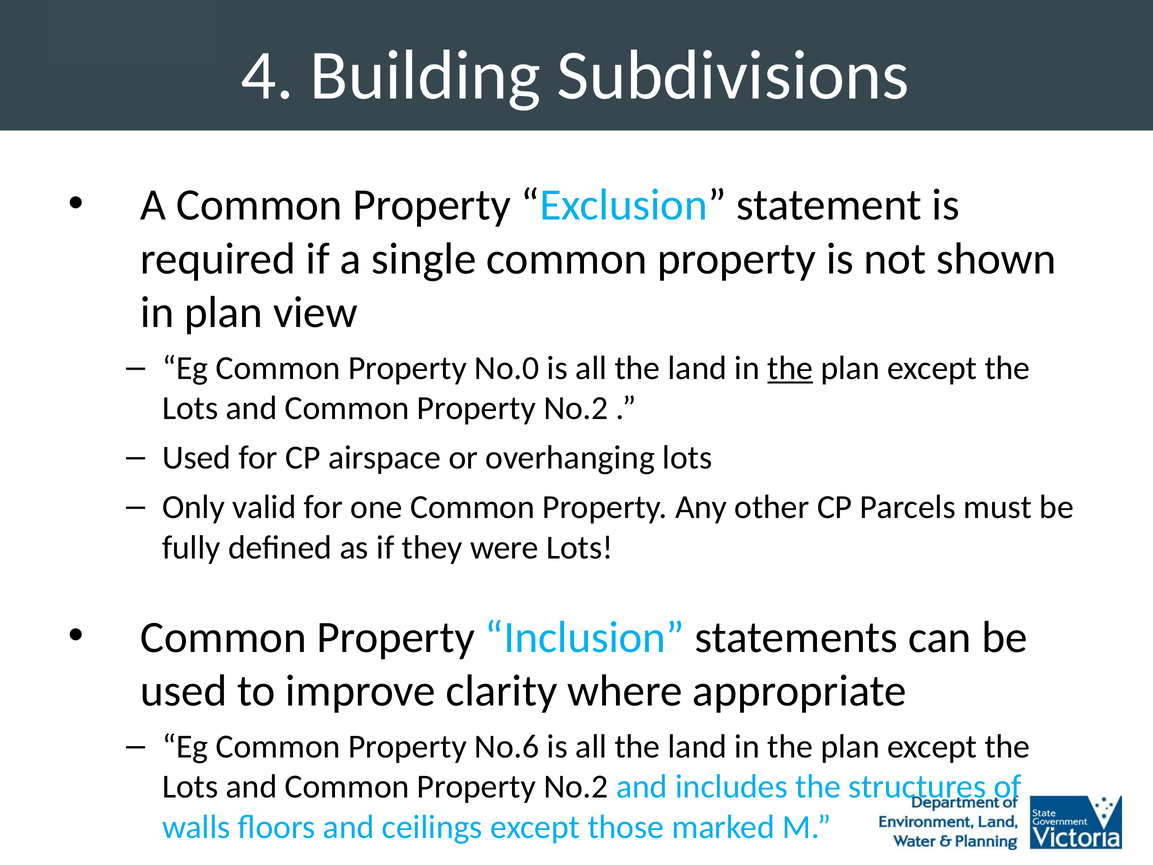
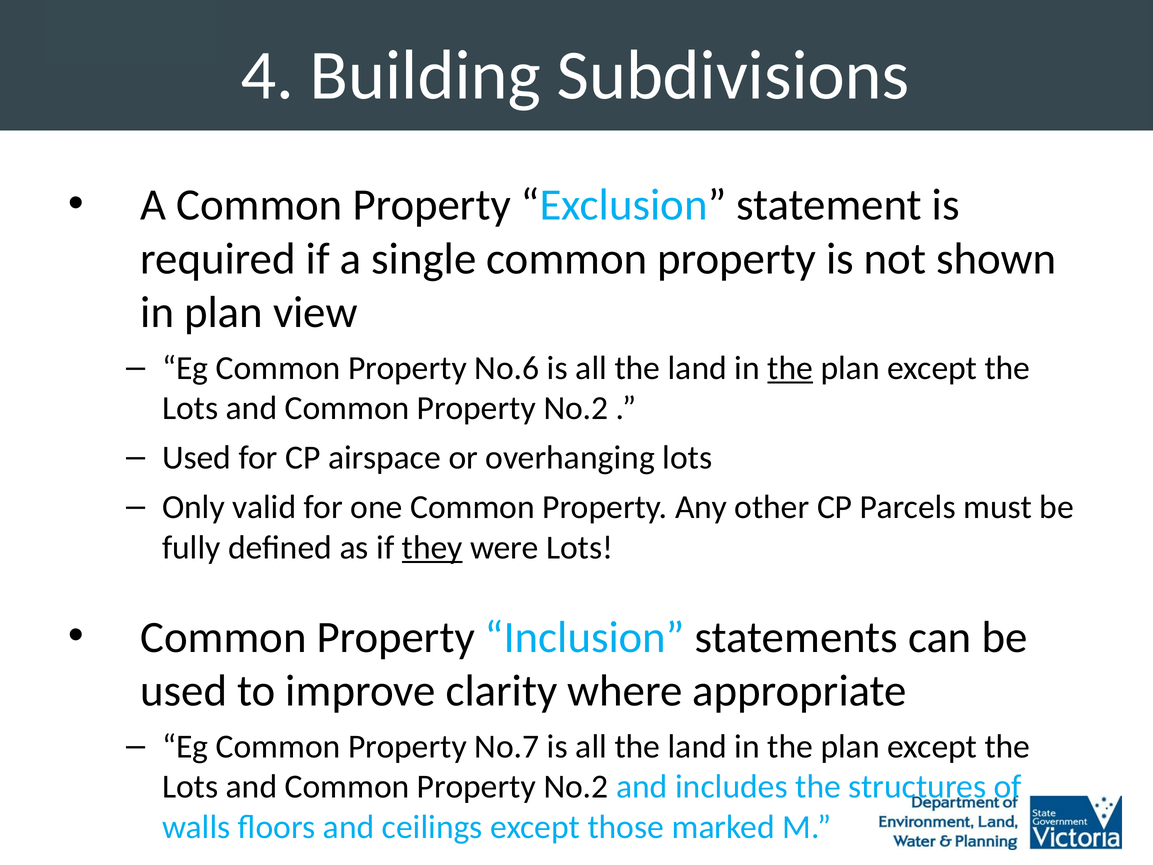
No.0: No.0 -> No.6 (507, 368)
they underline: none -> present (432, 547)
No.6: No.6 -> No.7 (507, 746)
